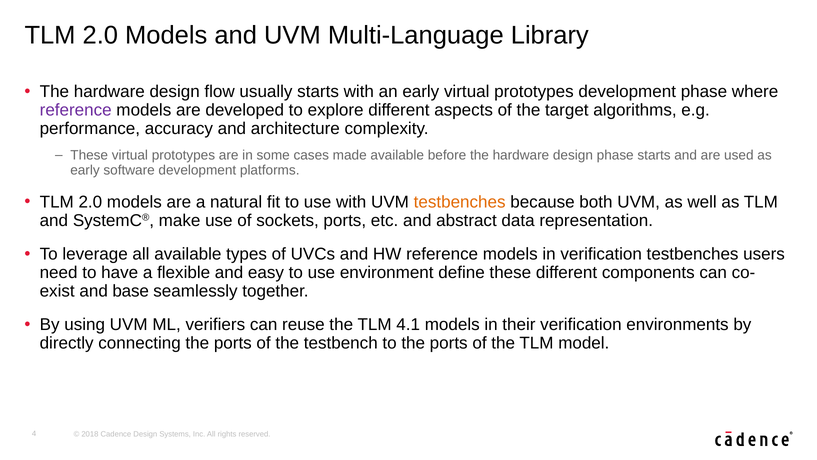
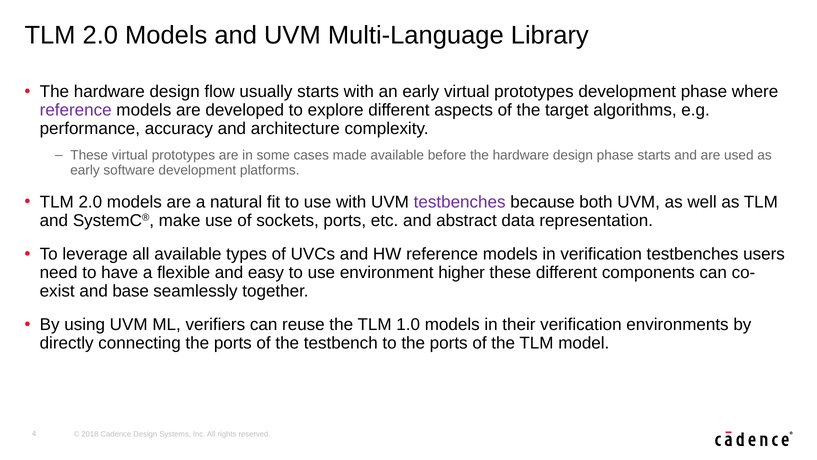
testbenches colour: orange -> purple (460, 202)
define: define -> higher (462, 272)
4.1: 4.1 -> 1.0 (408, 324)
